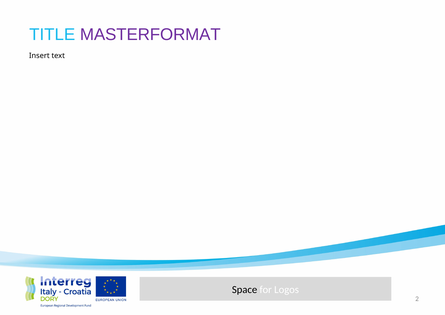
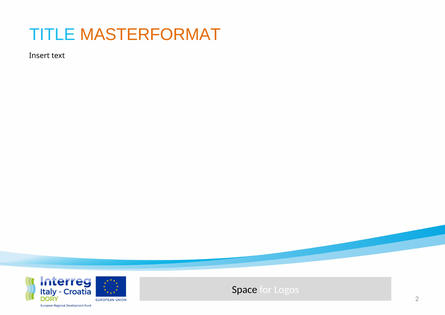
MASTERFORMAT colour: purple -> orange (150, 35)
